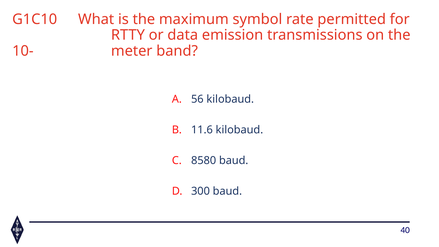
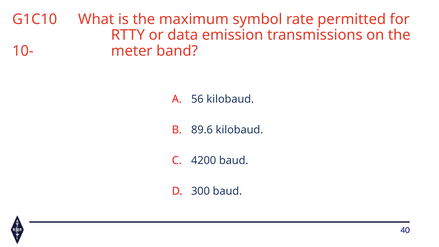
11.6: 11.6 -> 89.6 (202, 130)
8580: 8580 -> 4200 (204, 160)
